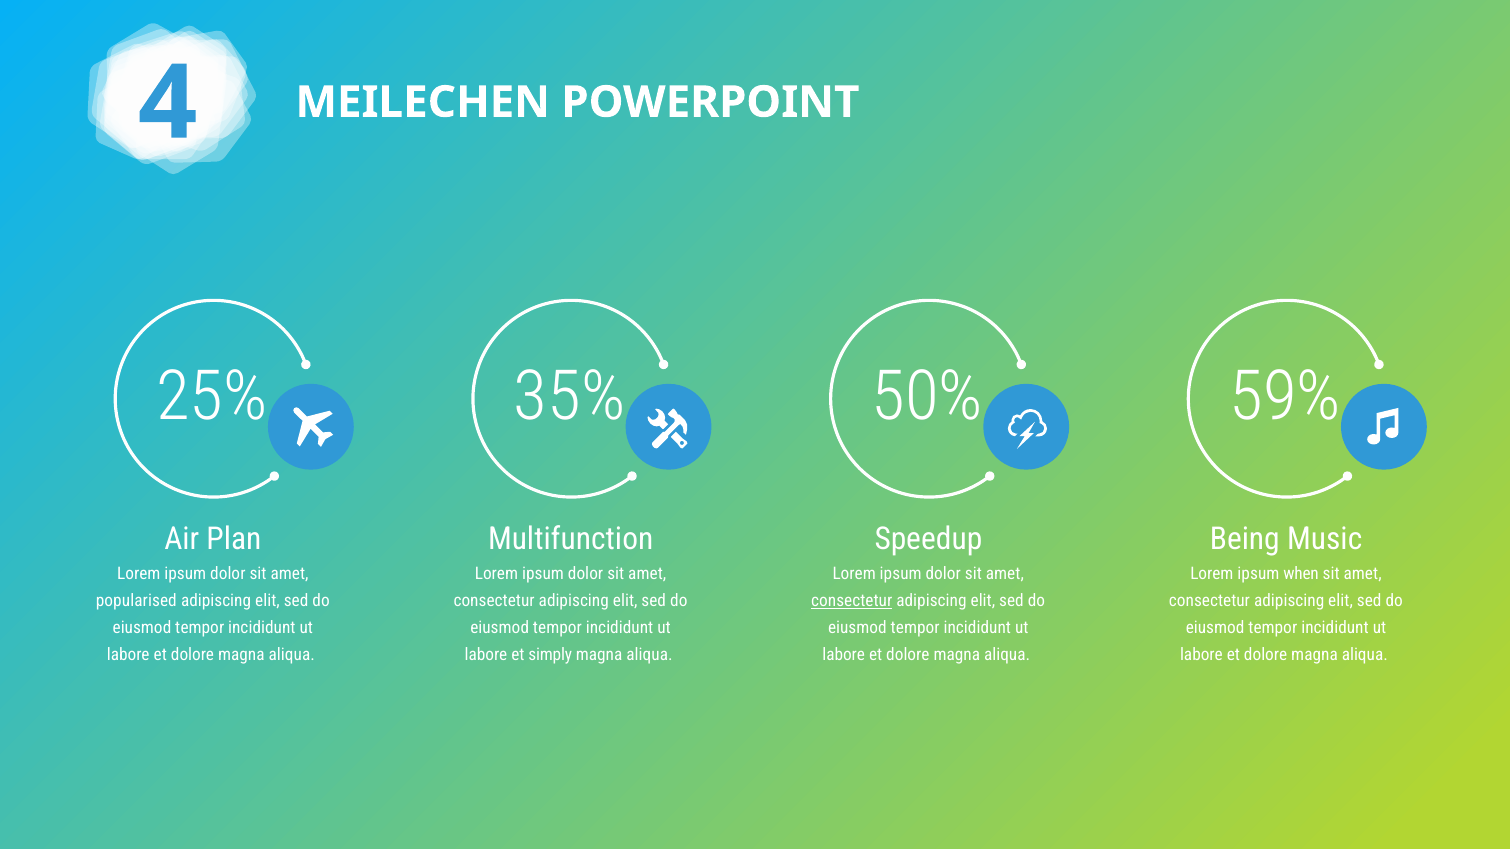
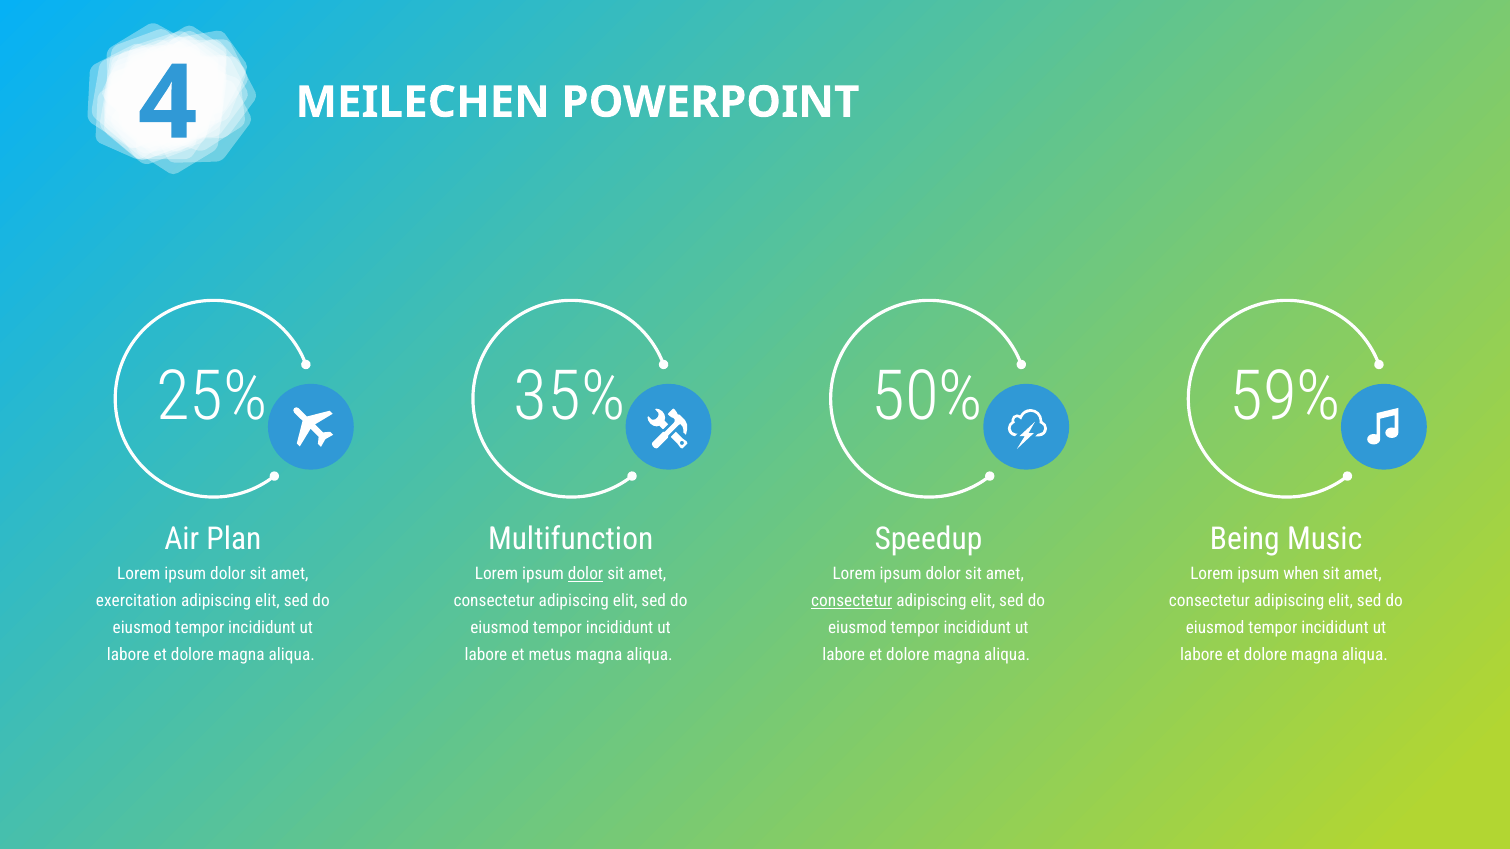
dolor underline: none -> present (586, 574)
popularised: popularised -> exercitation (136, 601)
simply: simply -> metus (550, 655)
